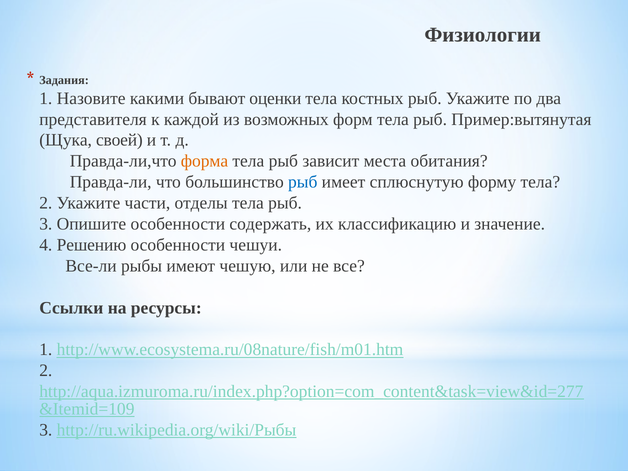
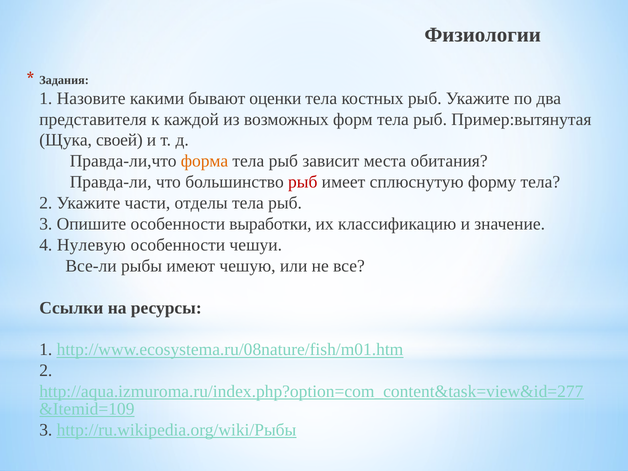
рыб colour: blue -> red (303, 182)
содержать: содержать -> выработки (270, 224)
Решению: Решению -> Нулевую (91, 245)
